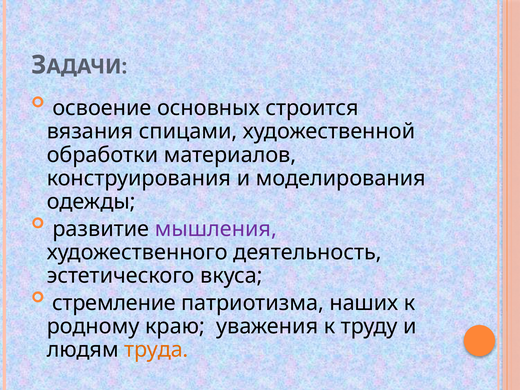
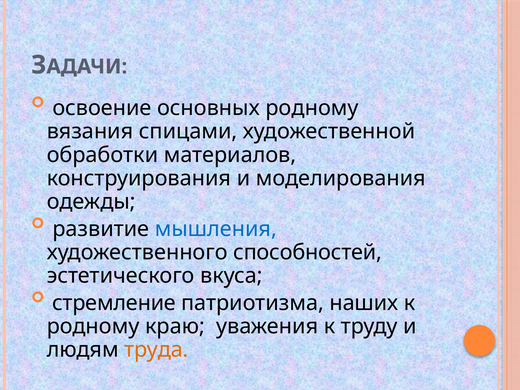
основных строится: строится -> родному (312, 108)
мышления colour: purple -> blue (216, 229)
деятельность: деятельность -> способностей (308, 252)
